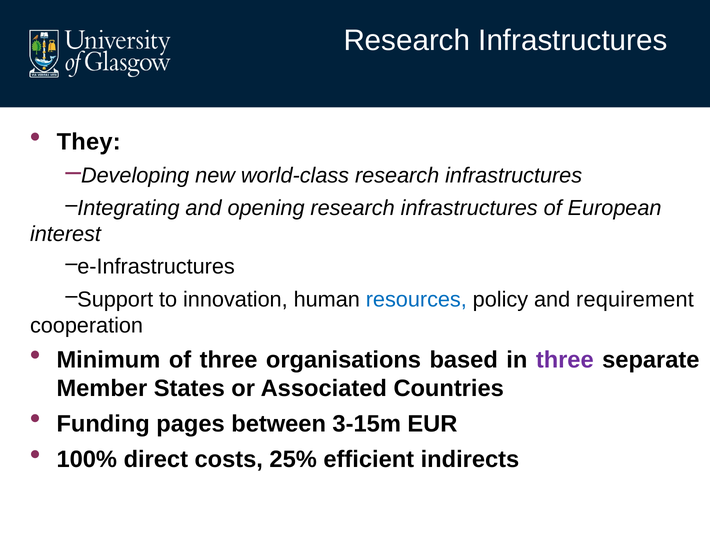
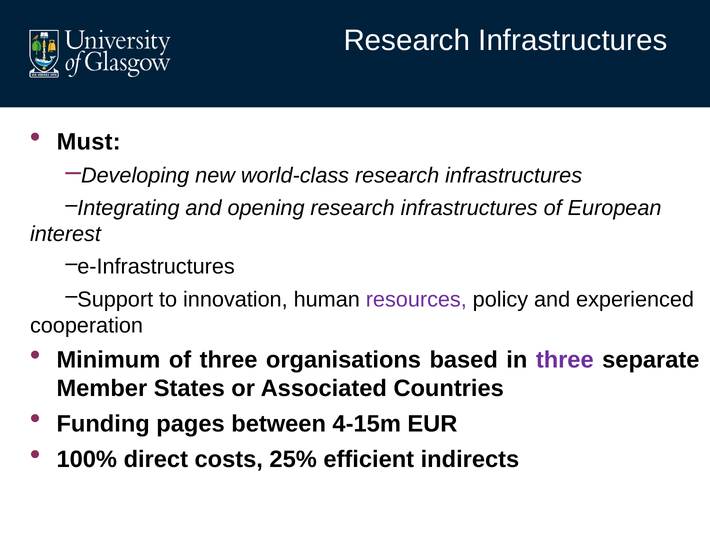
They: They -> Must (89, 142)
resources colour: blue -> purple (416, 299)
requirement: requirement -> experienced (635, 299)
3-15m: 3-15m -> 4-15m (367, 423)
